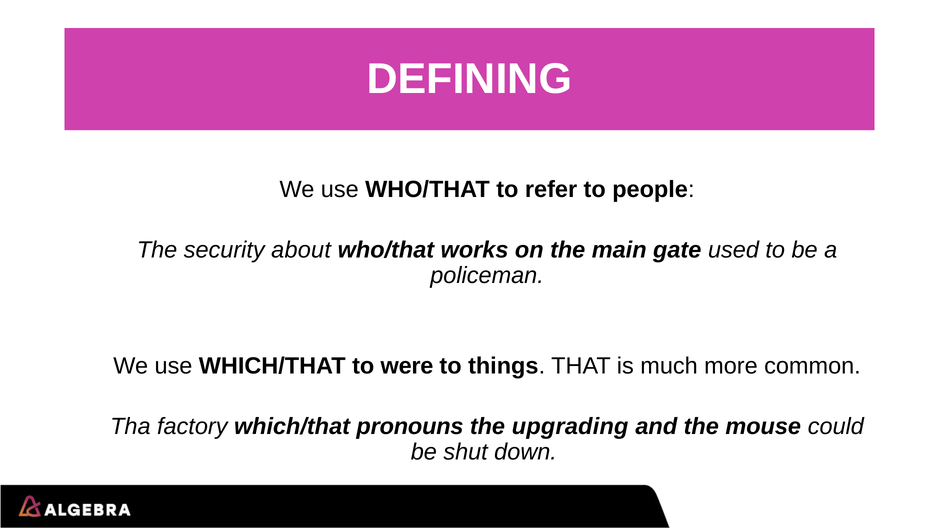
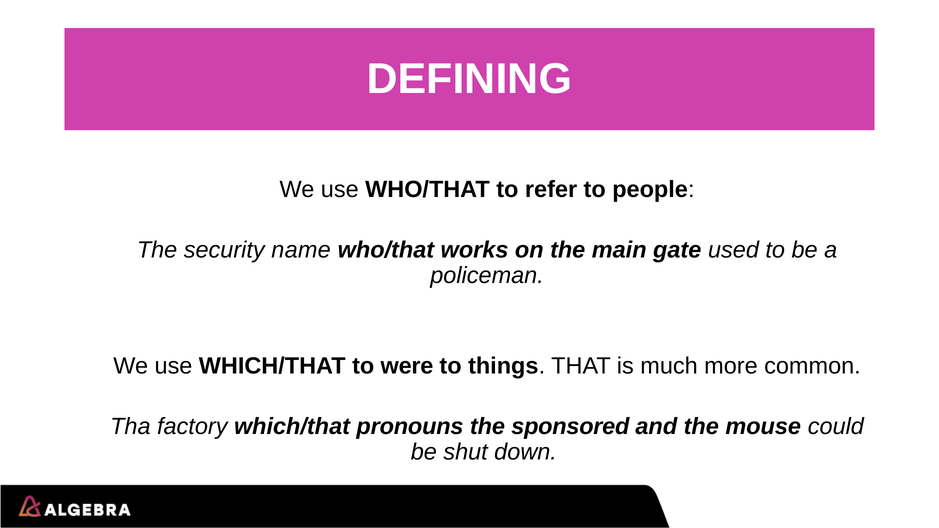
about: about -> name (301, 250)
upgrading: upgrading -> sponsored (570, 427)
